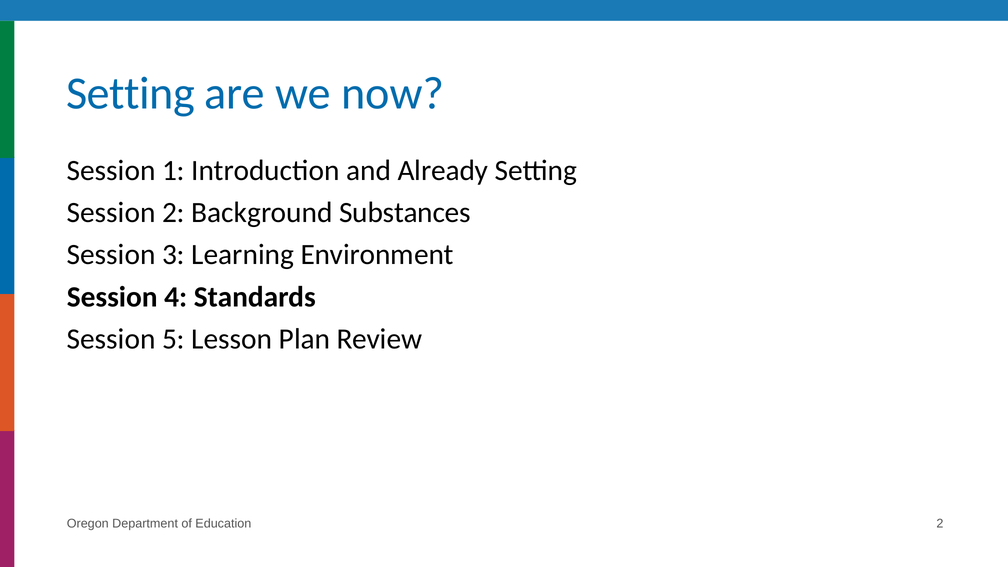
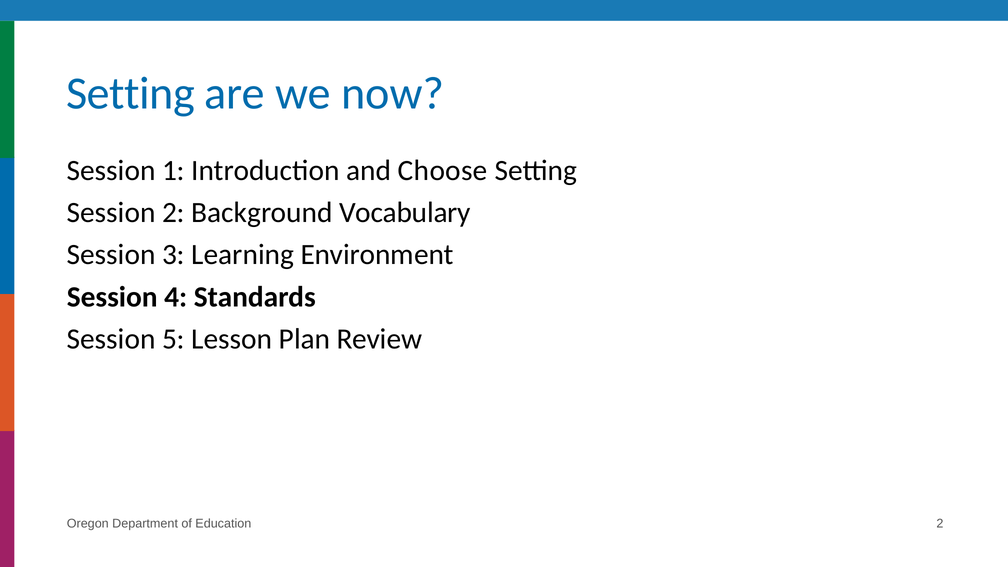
Already: Already -> Choose (443, 170)
Substances: Substances -> Vocabulary (405, 213)
